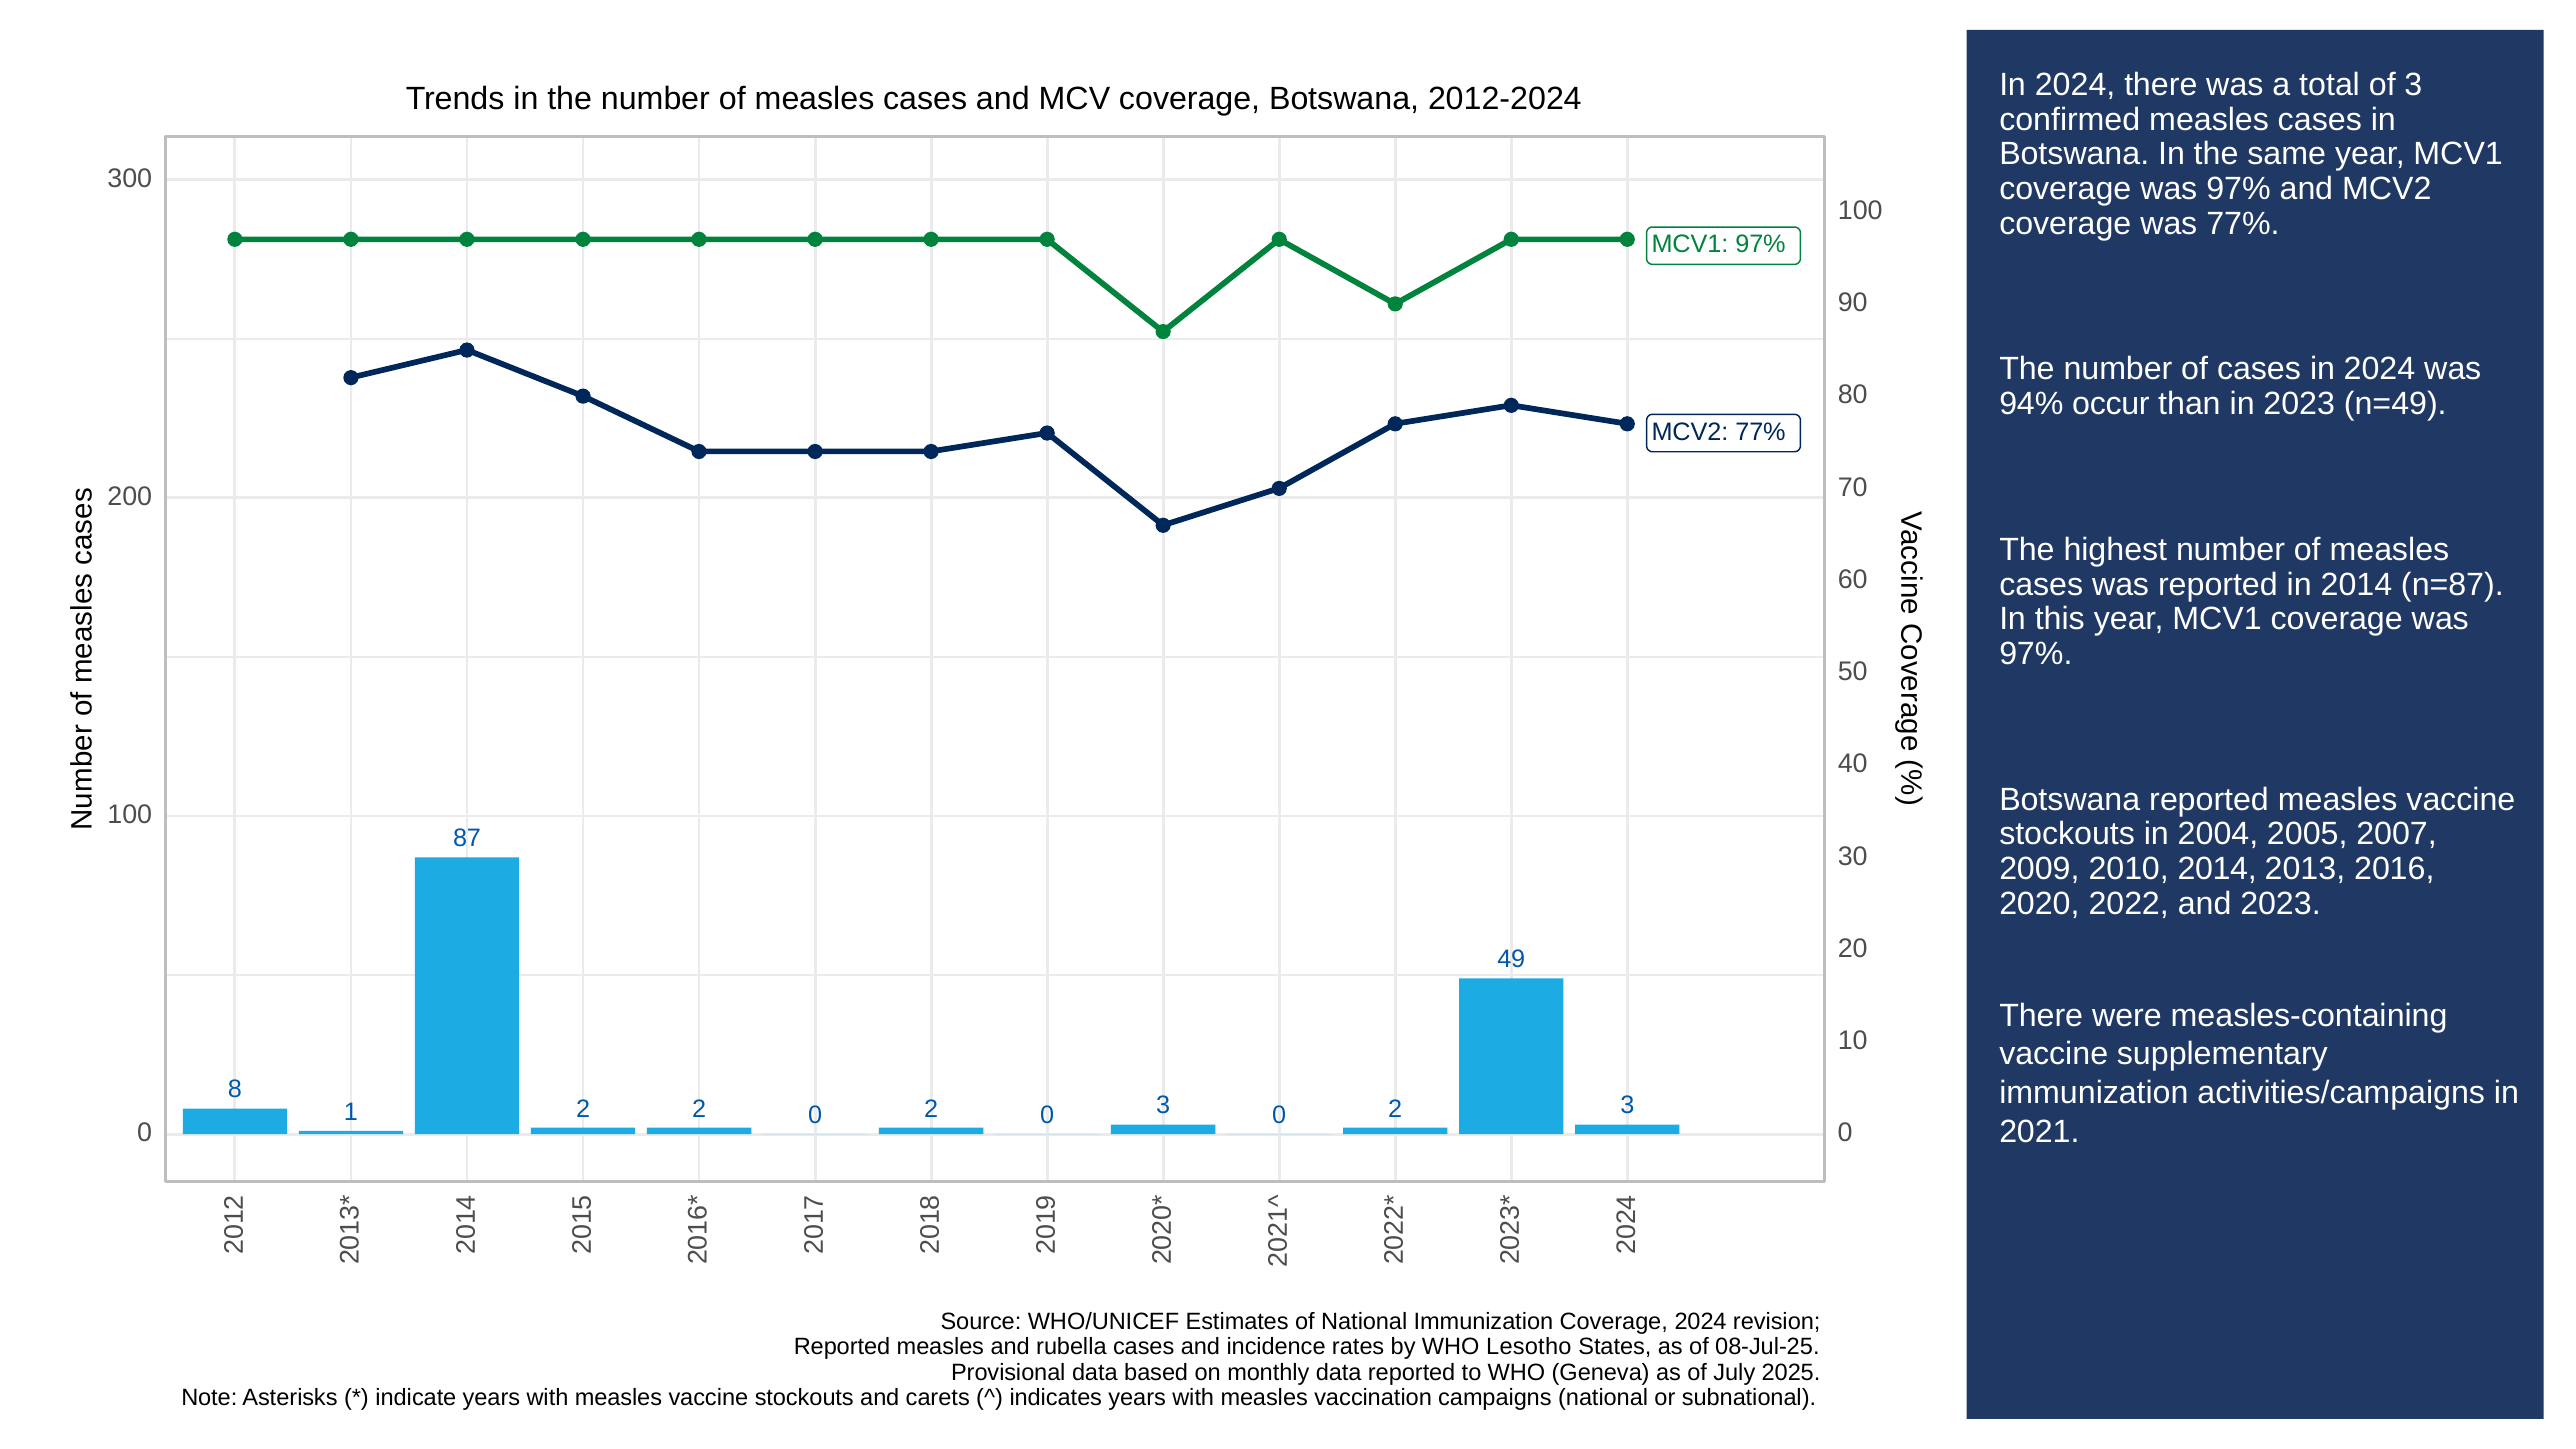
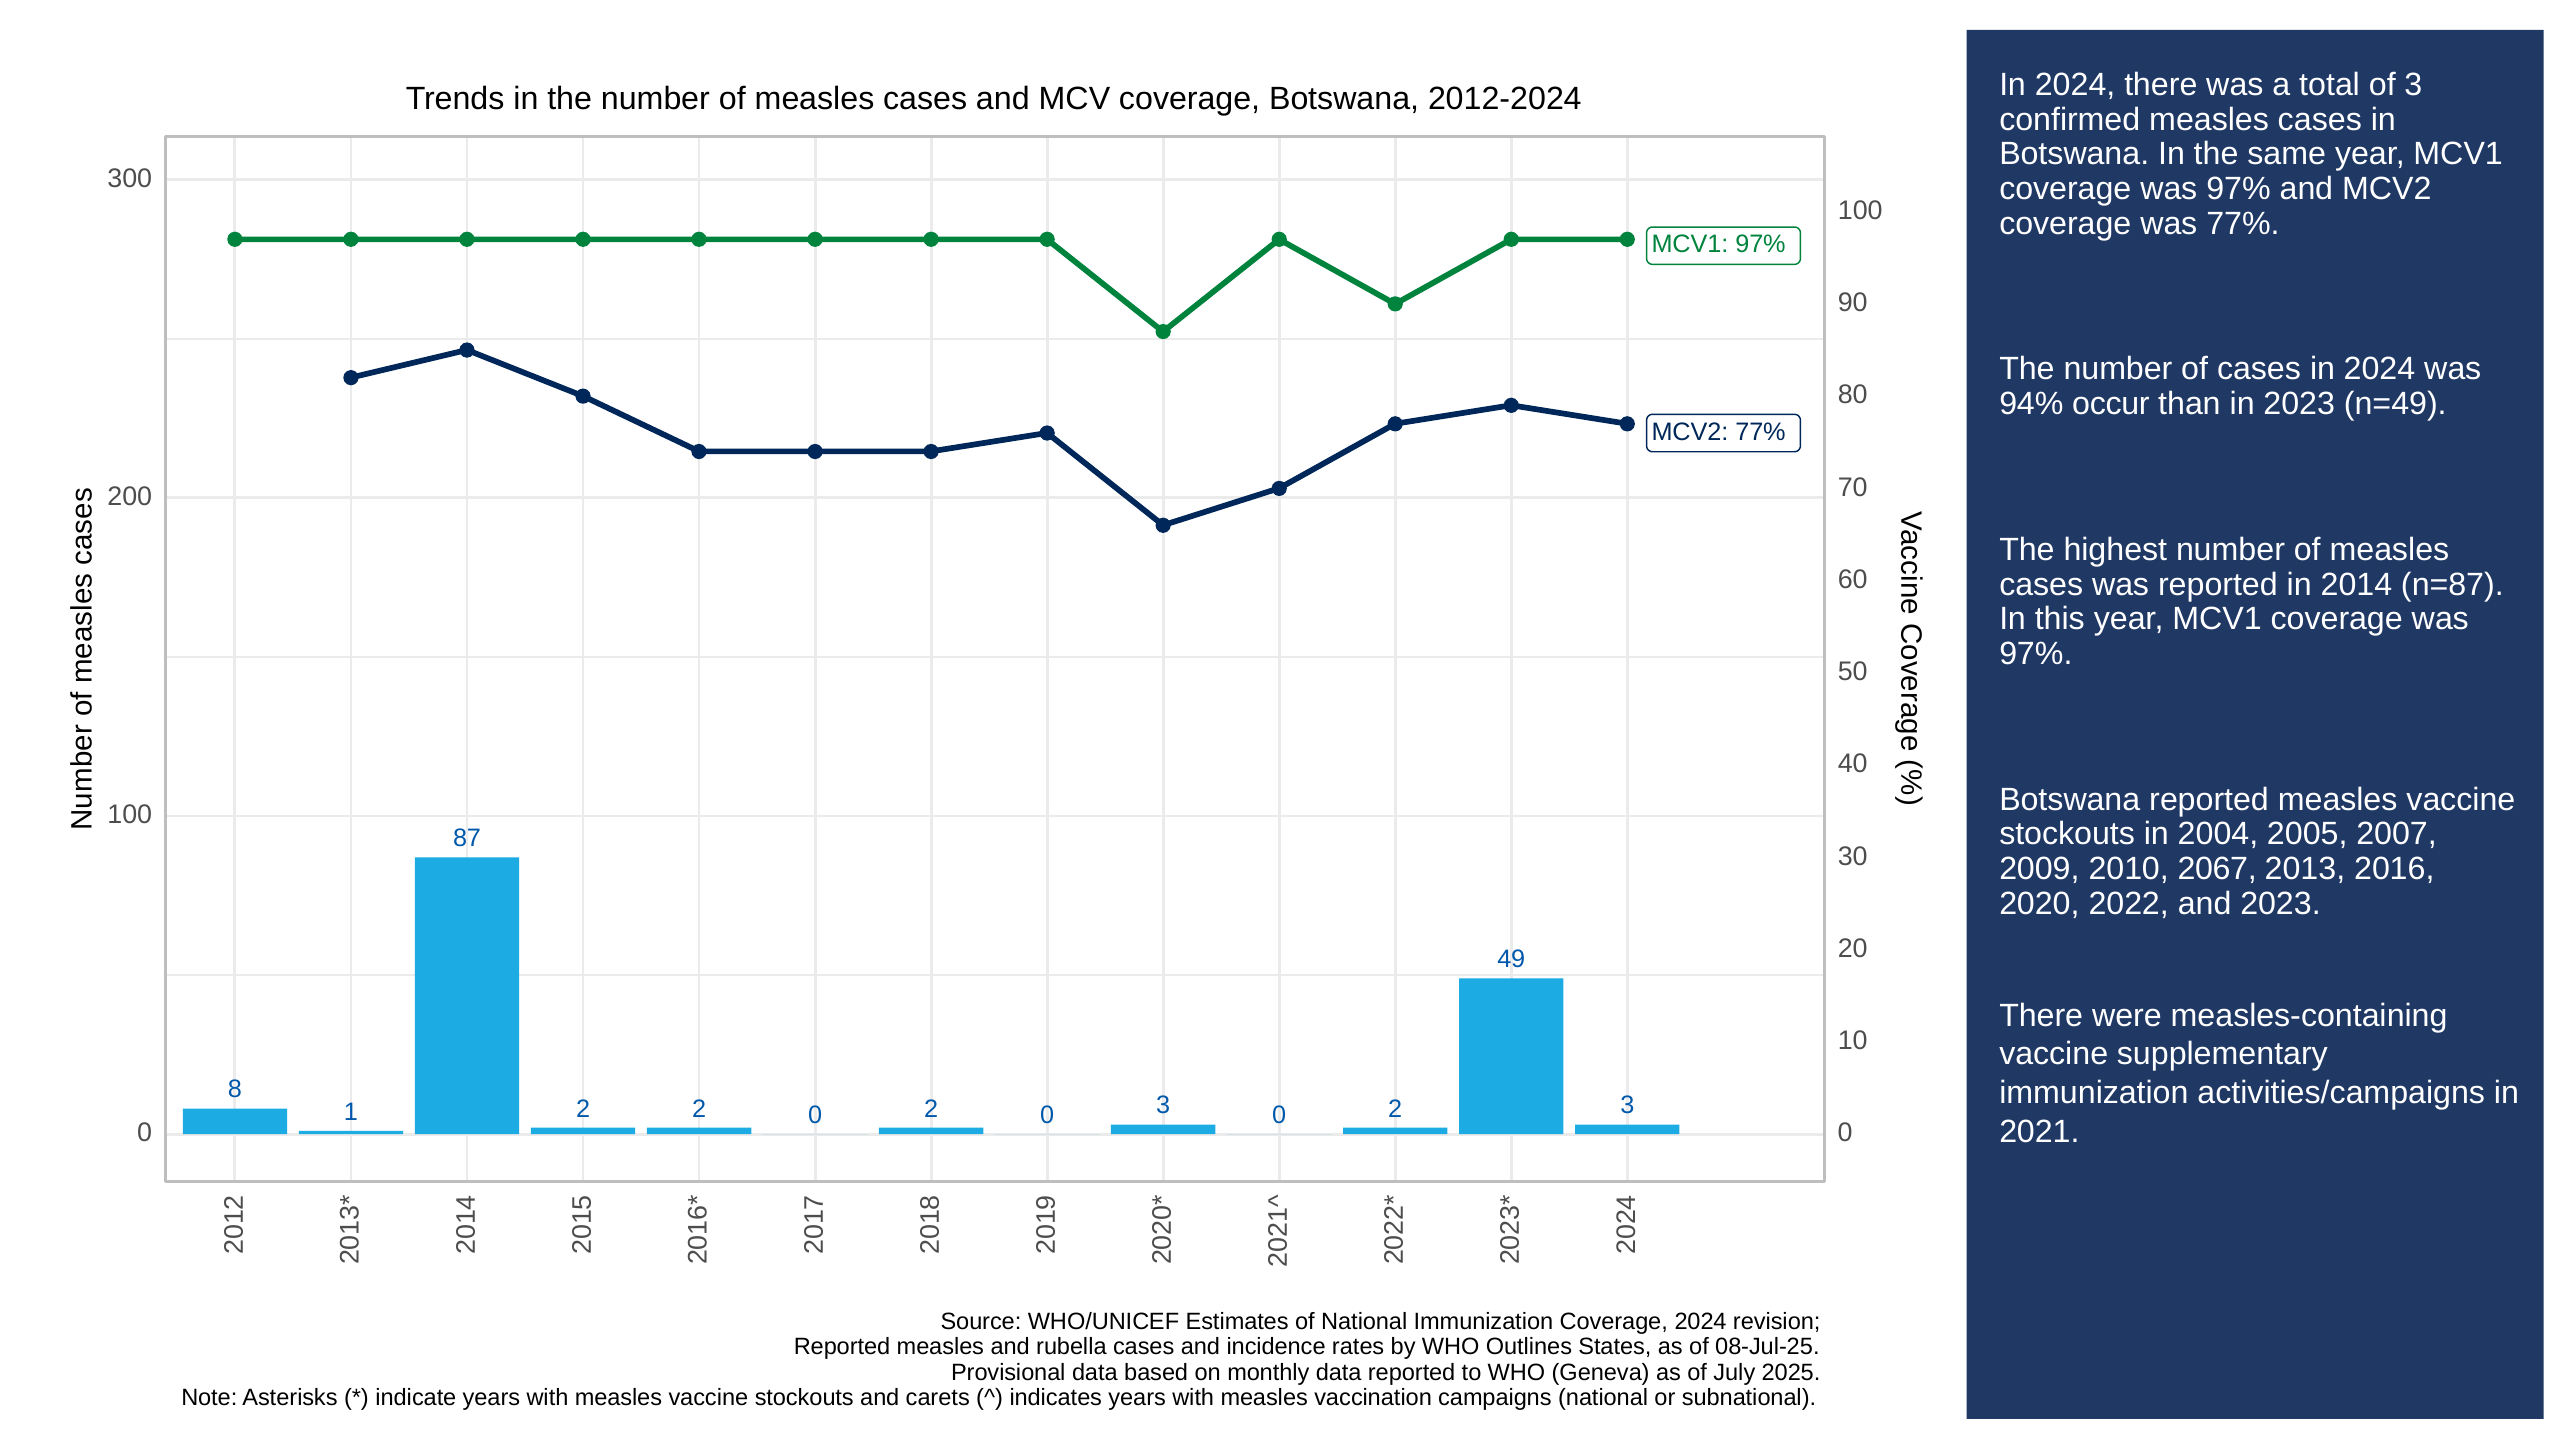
2010 2014: 2014 -> 2067 (2217, 869)
Lesotho: Lesotho -> Outlines (1529, 1347)
